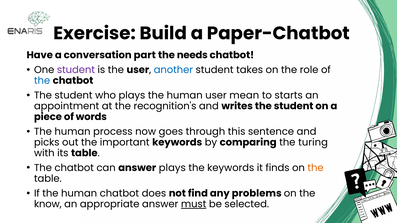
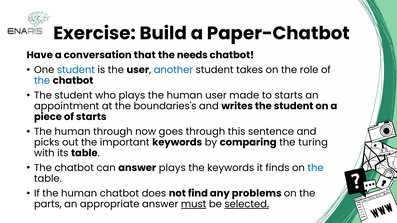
part: part -> that (145, 55)
student colour: purple -> blue (76, 70)
mean: mean -> made (244, 96)
recognition's: recognition's -> boundaries's (165, 106)
of words: words -> starts (91, 117)
human process: process -> through (113, 132)
the colour: orange -> blue (316, 168)
know: know -> parts (48, 204)
selected underline: none -> present (247, 204)
